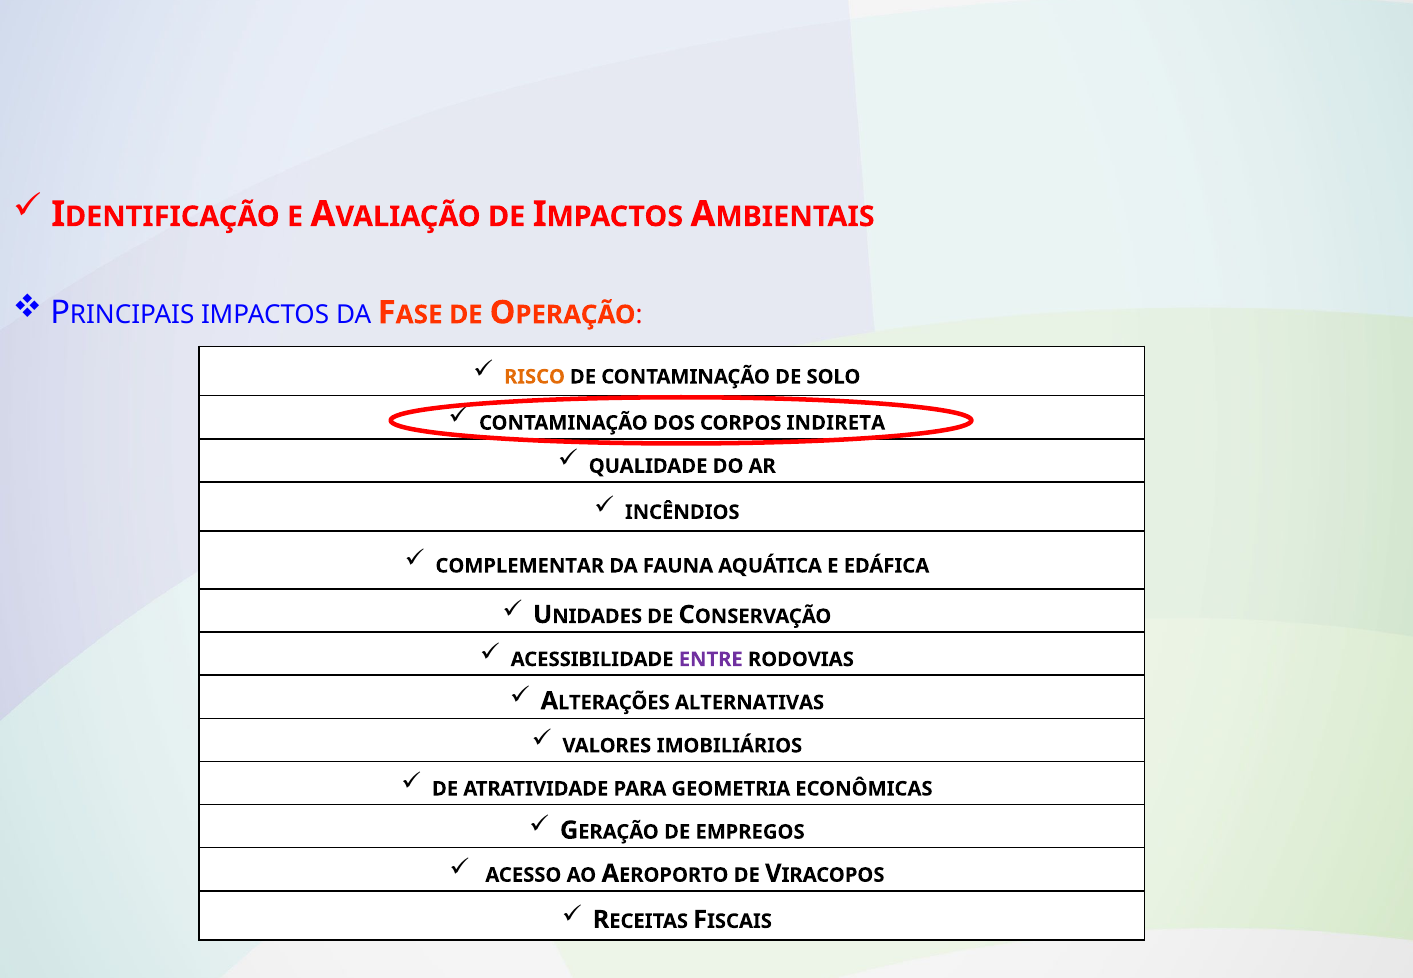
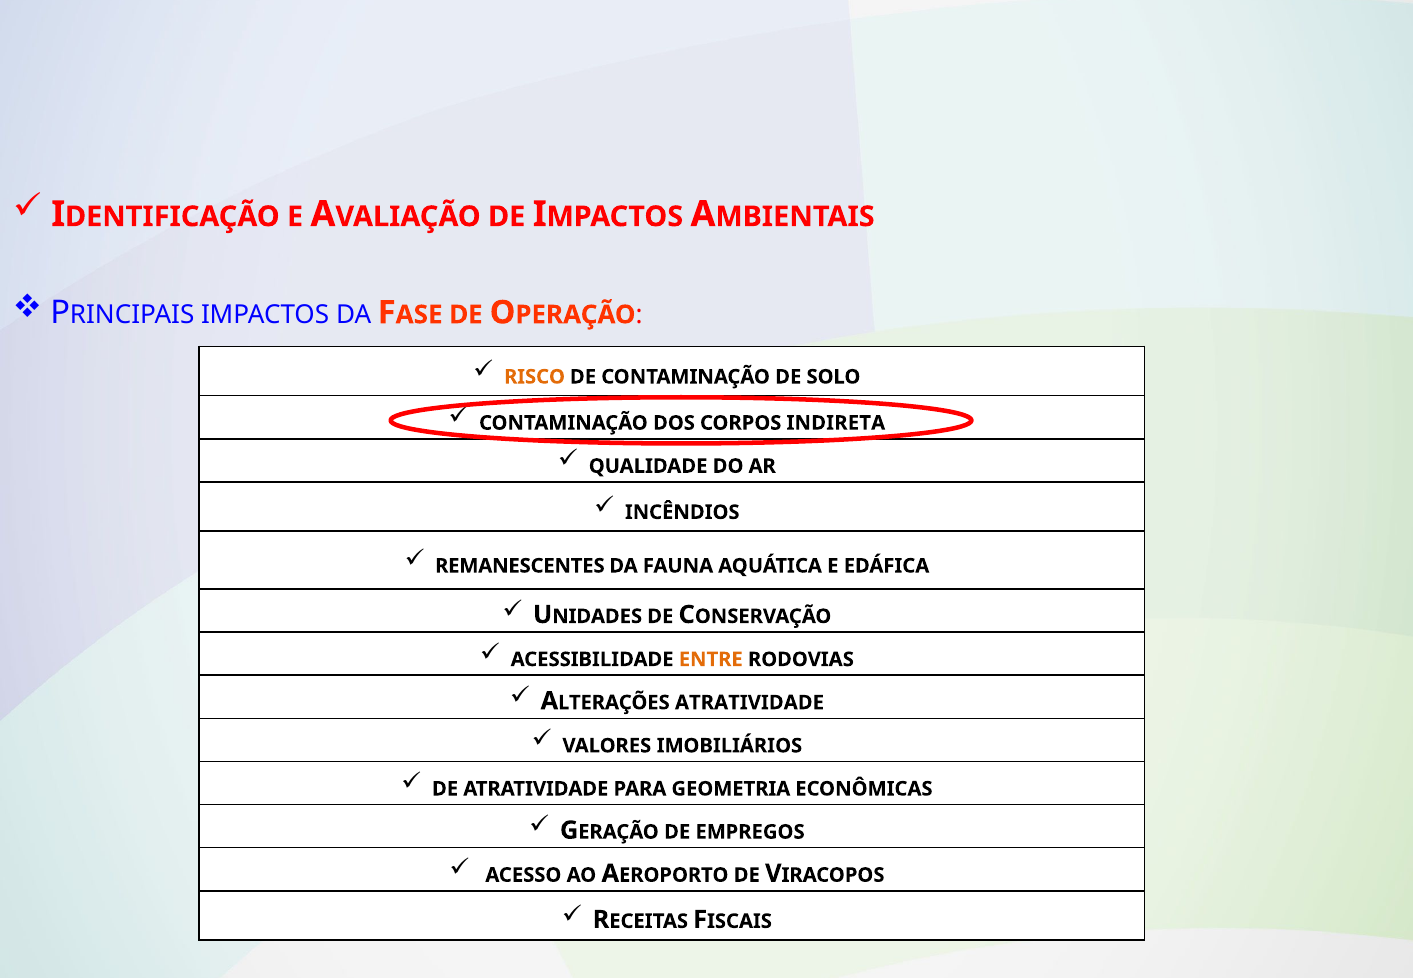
COMPLEMENTAR: COMPLEMENTAR -> REMANESCENTES (520, 566)
ENTRE colour: purple -> orange (711, 660)
ALTERNATIVAS: ALTERNATIVAS -> ATRATIVIDADE (749, 703)
